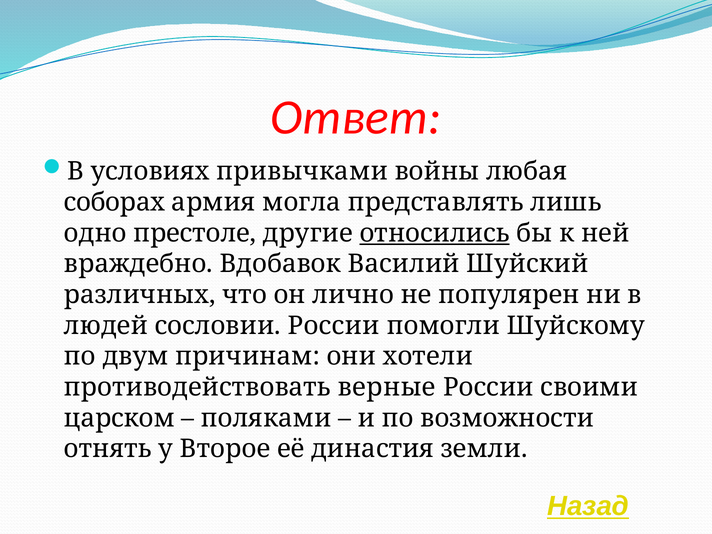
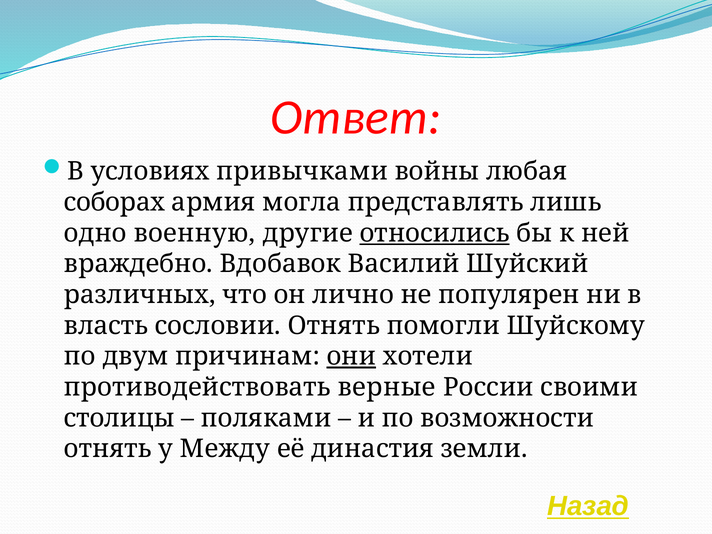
престоле: престоле -> военную (195, 233)
людей: людей -> власть (106, 326)
сословии России: России -> Отнять (334, 326)
они underline: none -> present (351, 356)
царском: царском -> столицы (119, 418)
Второе: Второе -> Между (225, 449)
